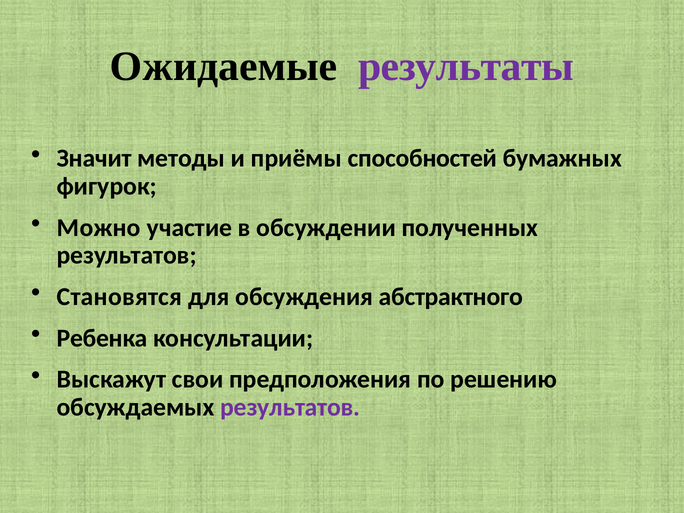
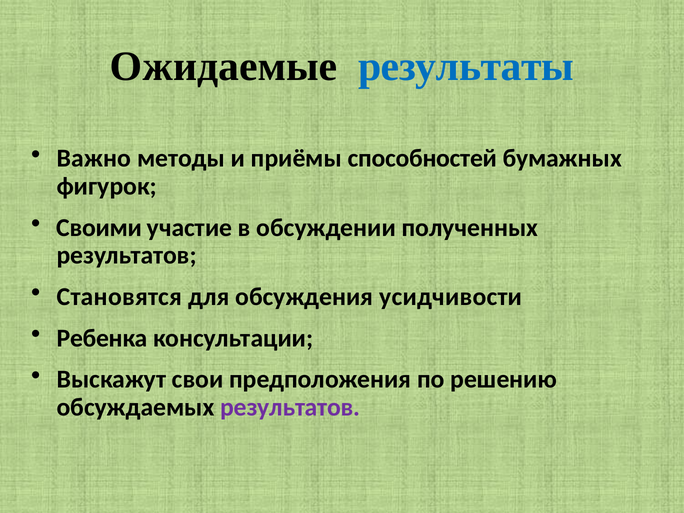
результаты colour: purple -> blue (466, 66)
Значит: Значит -> Важно (94, 158)
Можно: Можно -> Своими (99, 228)
абстрактного: абстрактного -> усидчивости (451, 297)
